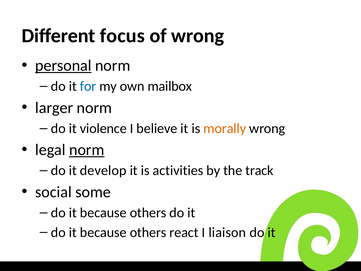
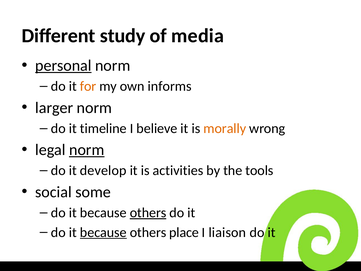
focus: focus -> study (123, 36)
of wrong: wrong -> media (198, 36)
for colour: blue -> orange (88, 86)
mailbox: mailbox -> informs (170, 86)
violence: violence -> timeline (103, 128)
track: track -> tools (259, 170)
others underline: none -> present (148, 213)
because underline: none -> present (103, 232)
react: react -> place (184, 232)
